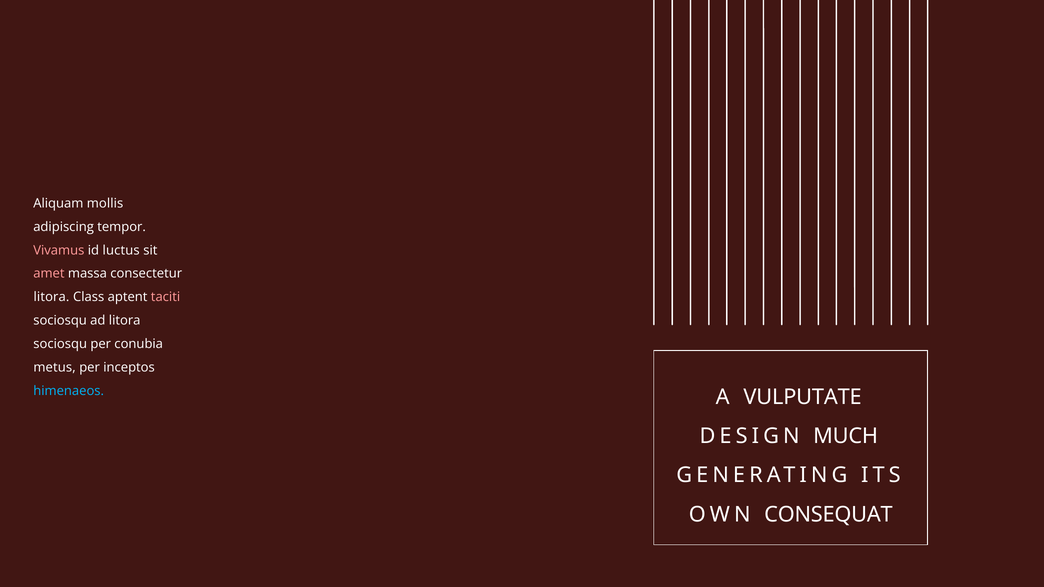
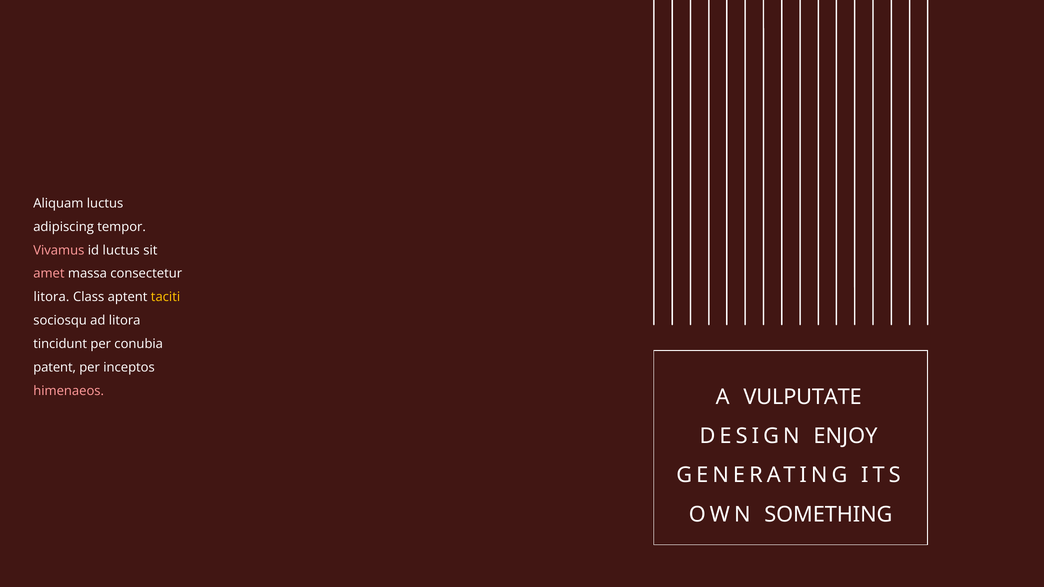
Aliquam mollis: mollis -> luctus (105, 203)
taciti colour: pink -> yellow (166, 297)
sociosqu: sociosqu -> tincidunt (60, 344)
metus: metus -> patent (55, 368)
himenaeos colour: light blue -> pink (69, 391)
MUCH: MUCH -> ENJOY (845, 436)
CONSEQUAT: CONSEQUAT -> SOMETHING (828, 515)
